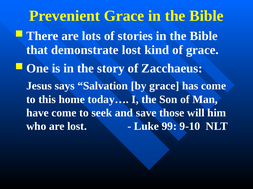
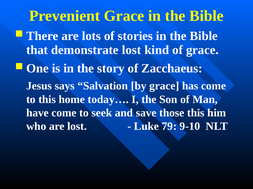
those will: will -> this (196, 113)
99: 99 -> 79 (169, 127)
